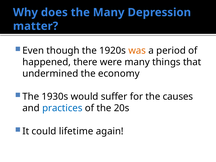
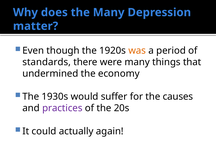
happened: happened -> standards (47, 62)
practices colour: blue -> purple (62, 108)
lifetime: lifetime -> actually (76, 131)
